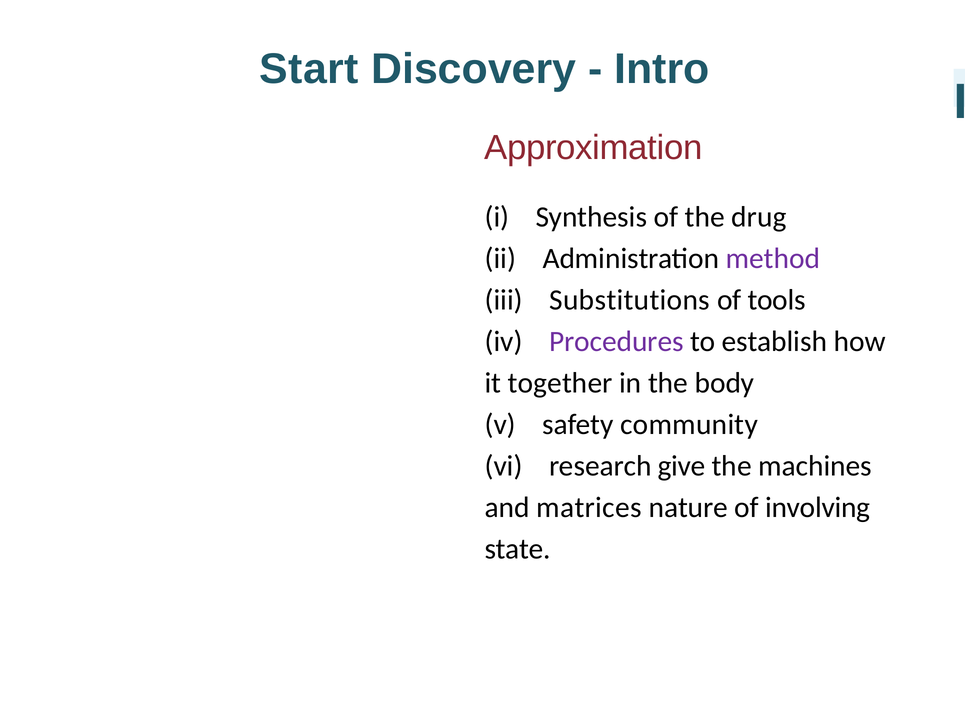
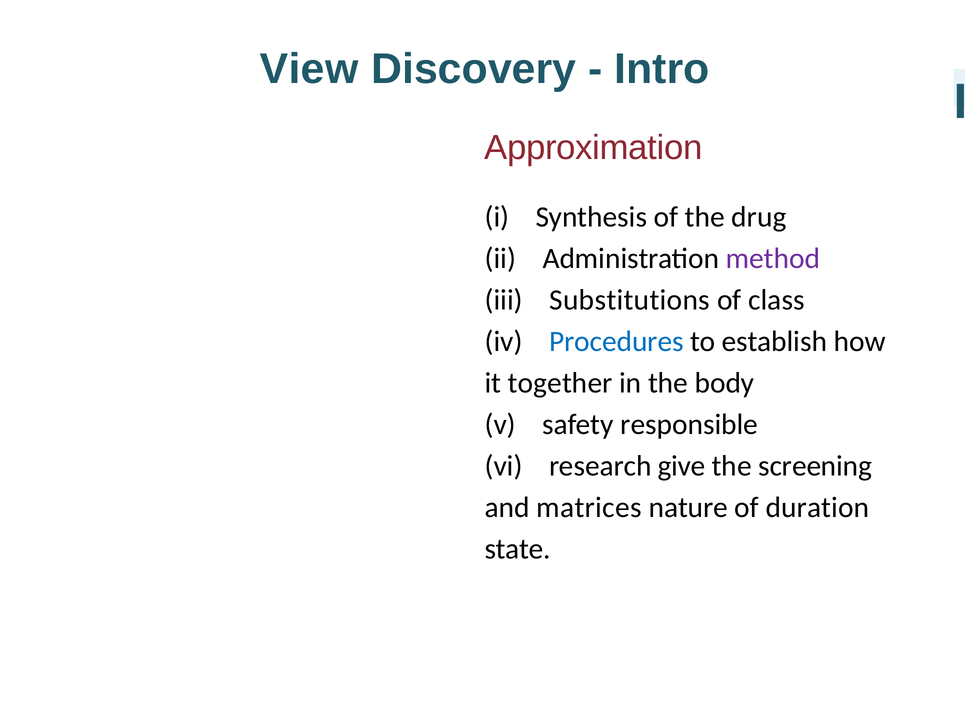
Start: Start -> View (309, 69)
tools: tools -> class (776, 300)
Procedures colour: purple -> blue (616, 342)
community: community -> responsible (689, 425)
machines: machines -> screening (815, 466)
involving: involving -> duration (817, 508)
